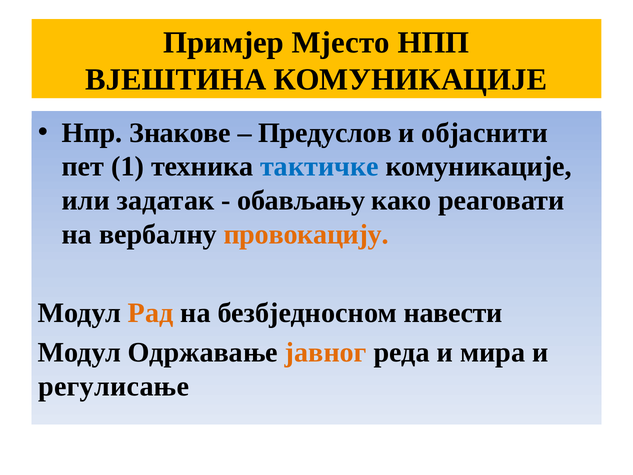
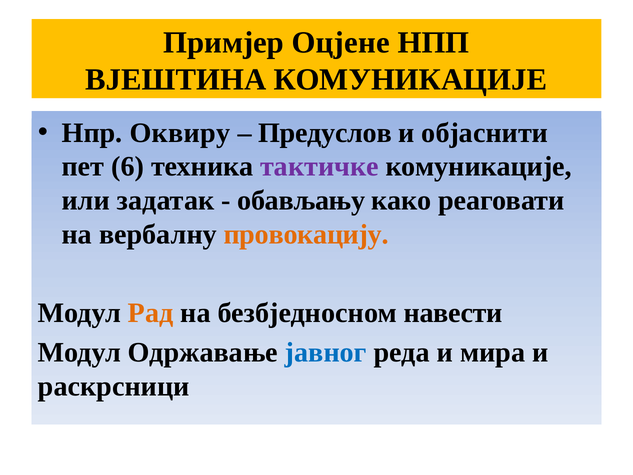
Мјесто: Мјесто -> Оцјене (341, 43)
Знакове: Знакове -> Оквиру (180, 133)
1: 1 -> 6 (128, 167)
тактичке colour: blue -> purple (319, 167)
јавног colour: orange -> blue (326, 352)
регулисање: регулисање -> раскрсници (114, 386)
